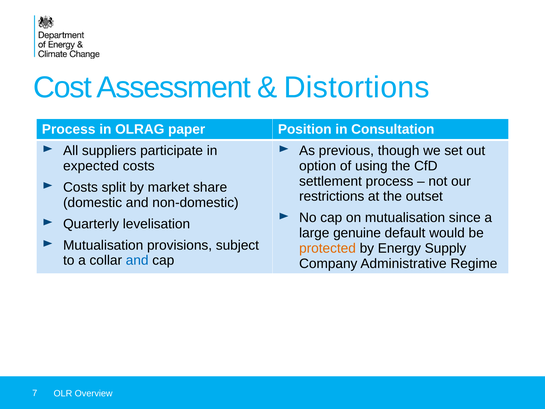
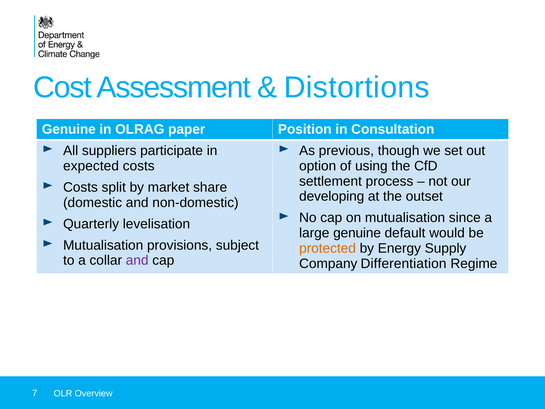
Process: Process -> Genuine (69, 129)
restrictions: restrictions -> developing (332, 196)
and colour: blue -> purple (137, 260)
Administrative: Administrative -> Differentiation (404, 263)
